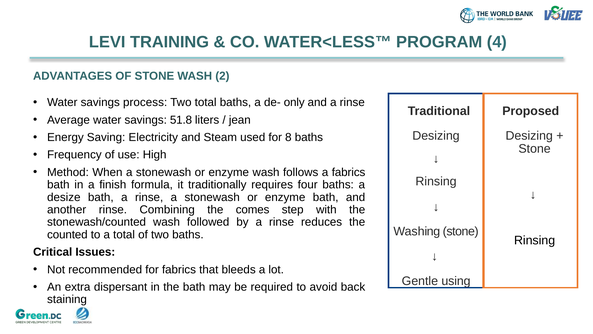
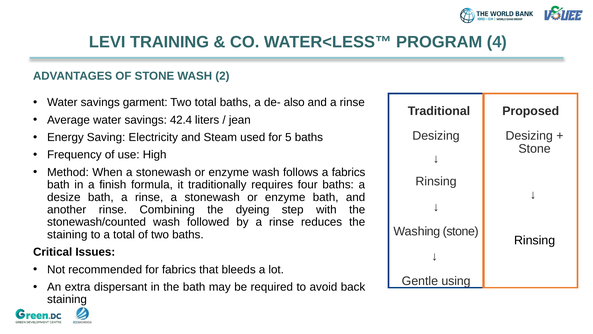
process: process -> garment (145, 102)
only: only -> also (294, 102)
51.8: 51.8 -> 42.4 (181, 120)
8: 8 -> 5 (288, 137)
comes: comes -> dyeing (253, 209)
counted: counted -> staining (67, 234)
